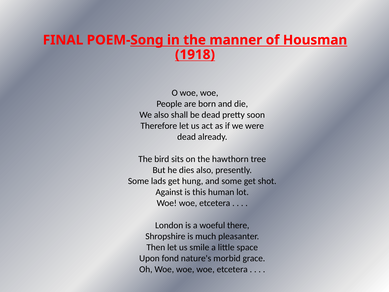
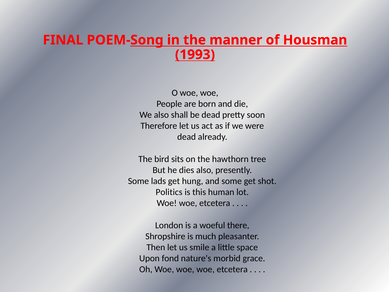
1918: 1918 -> 1993 (195, 55)
Against: Against -> Politics (169, 192)
